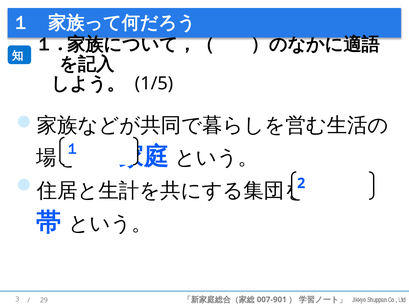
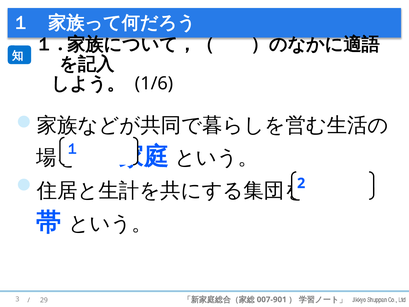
1/5: 1/5 -> 1/6 (154, 83)
